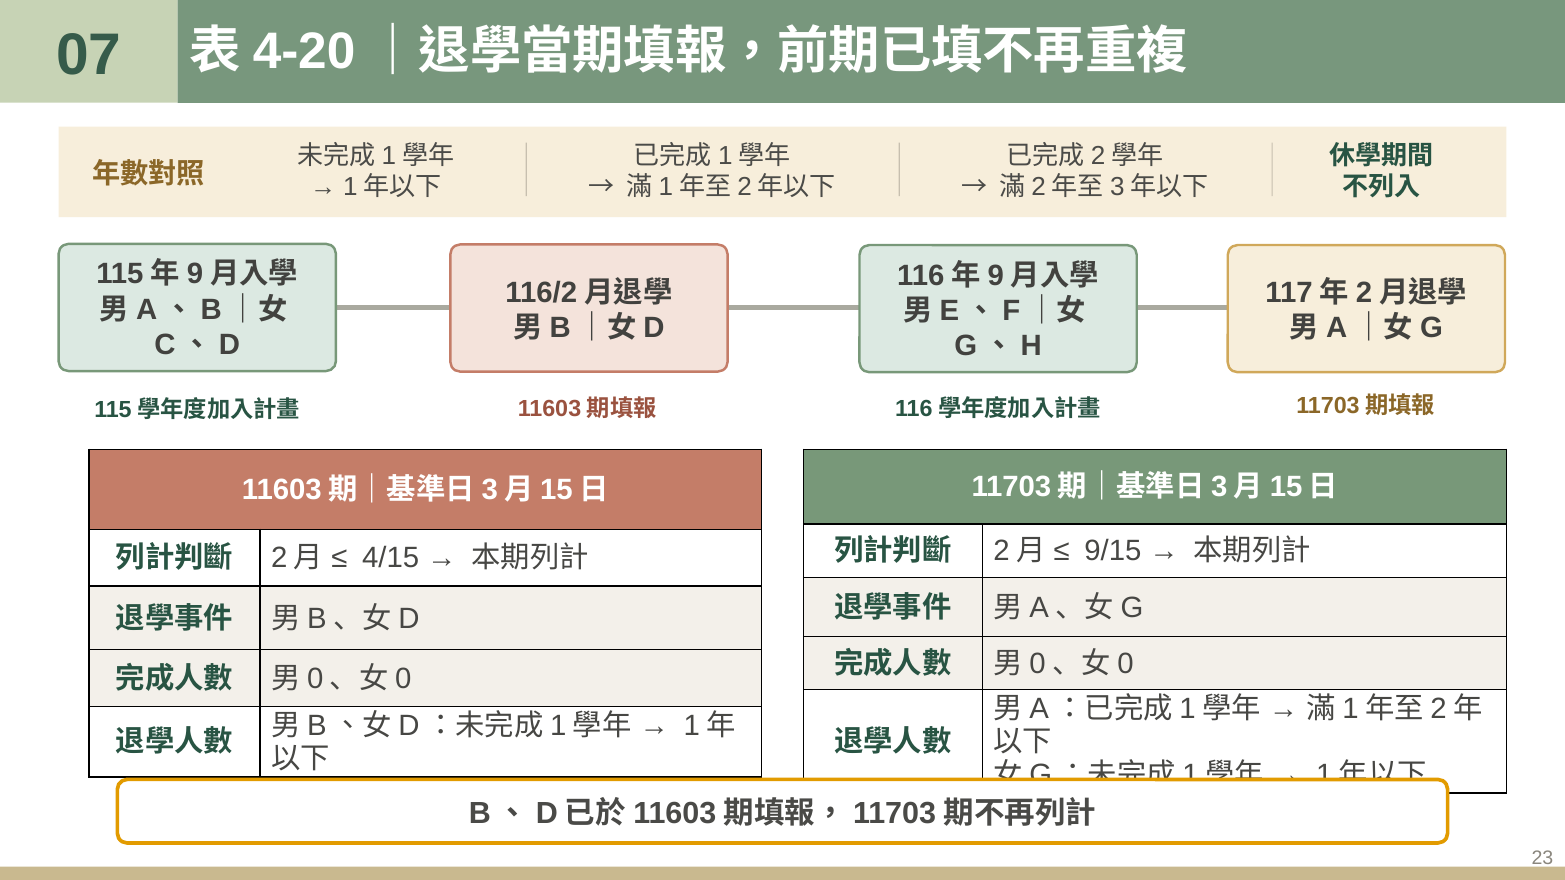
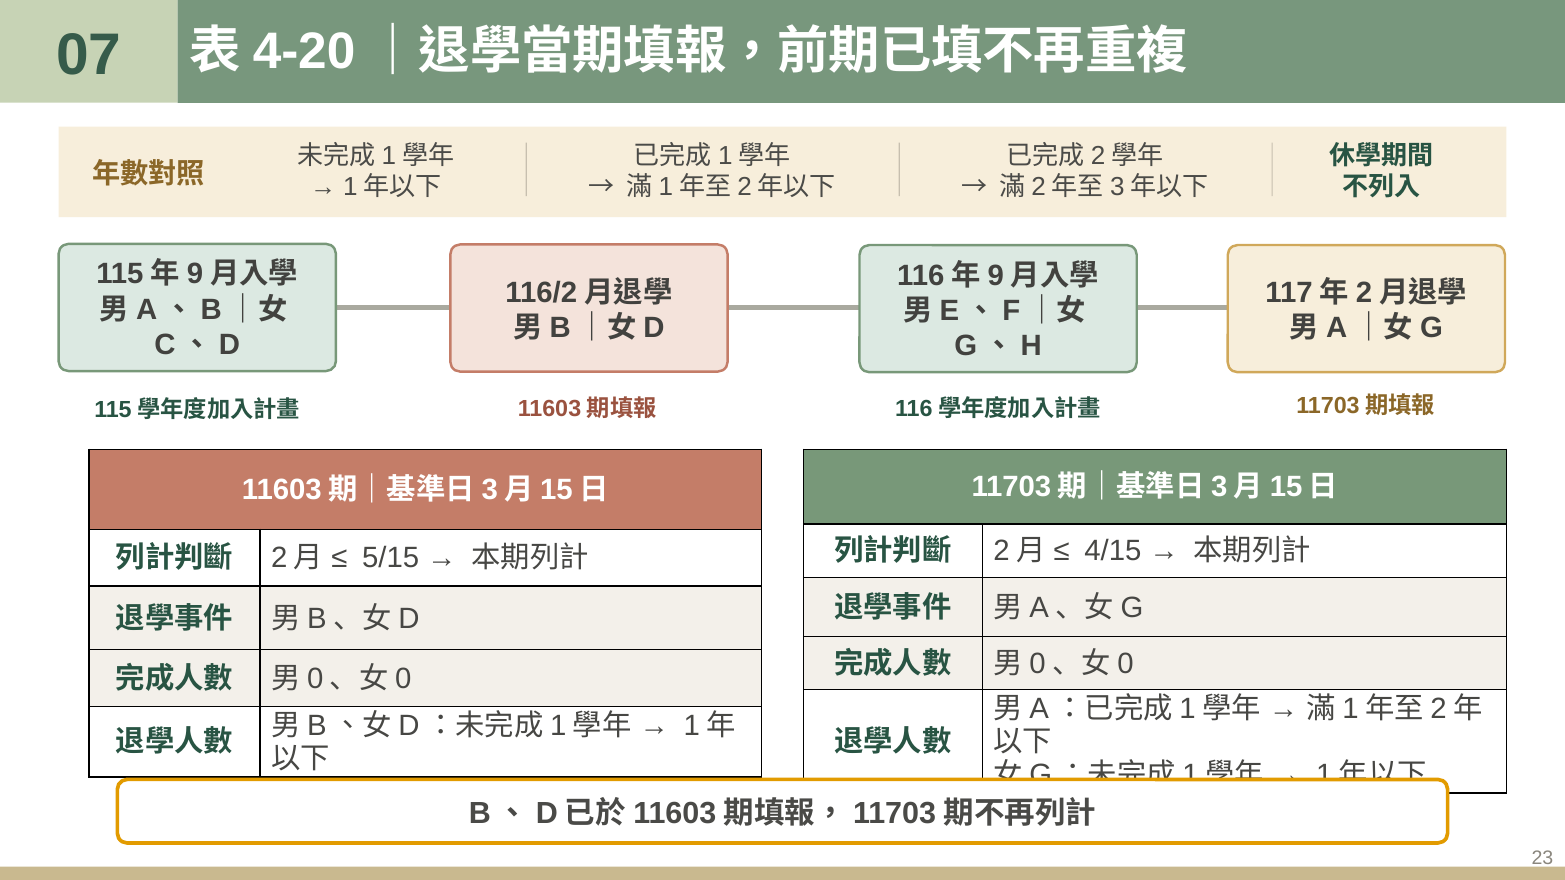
9/15: 9/15 -> 4/15 (1113, 551)
4/15: 4/15 -> 5/15 (391, 558)
